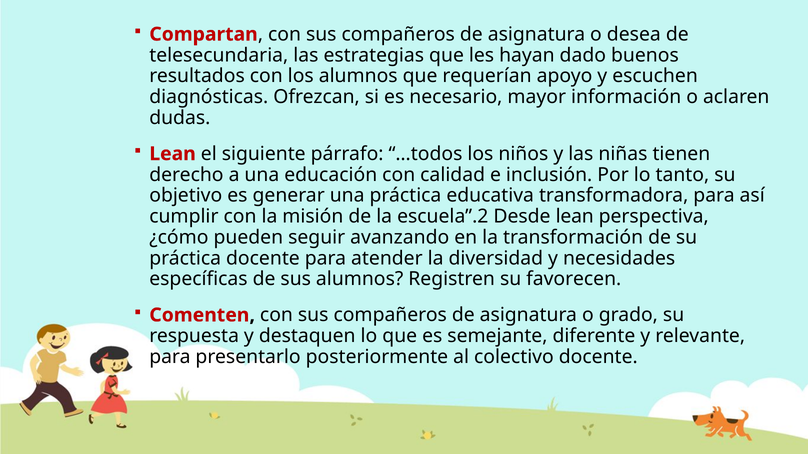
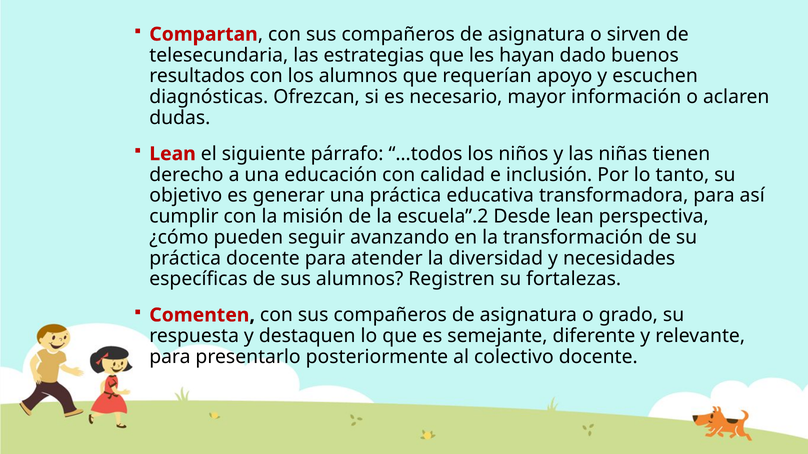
desea: desea -> sirven (634, 34)
favorecen: favorecen -> fortalezas (574, 279)
